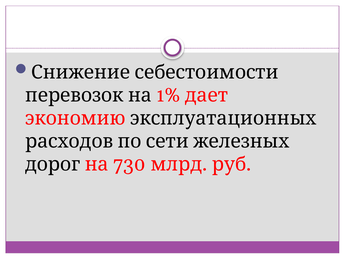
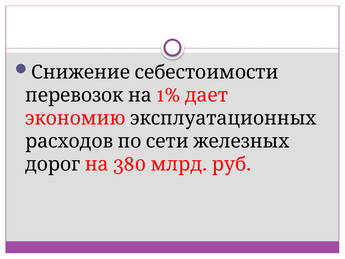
730: 730 -> 380 (130, 164)
